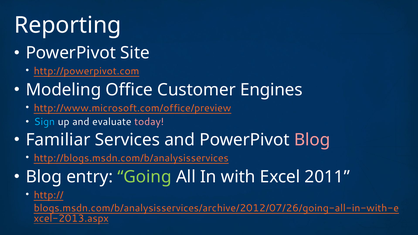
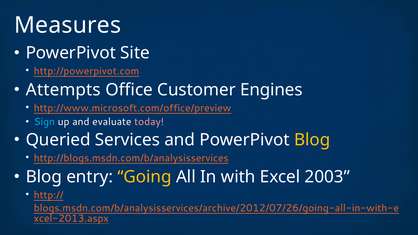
Reporting: Reporting -> Measures (68, 25)
Modeling: Modeling -> Attempts (63, 90)
Familiar: Familiar -> Queried (58, 140)
Blog colour: pink -> yellow (312, 140)
Going colour: light green -> yellow (145, 177)
2011: 2011 -> 2003 (327, 177)
